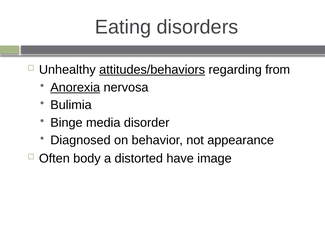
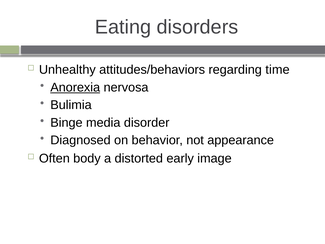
attitudes/behaviors underline: present -> none (152, 70)
from: from -> time (278, 70)
have: have -> early (180, 158)
